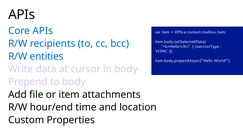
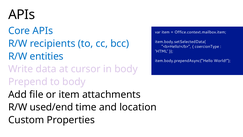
hour/end: hour/end -> used/end (51, 107)
